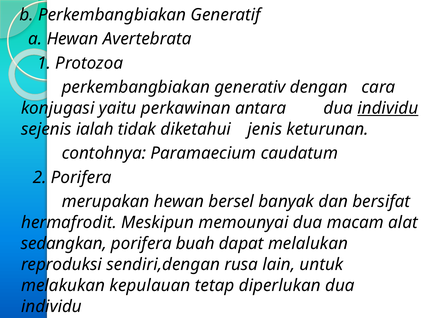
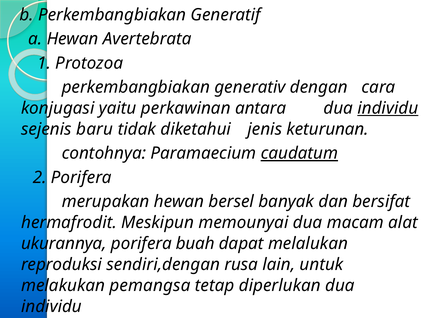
ialah: ialah -> baru (95, 129)
caudatum underline: none -> present (299, 153)
sedangkan: sedangkan -> ukurannya (64, 244)
kepulauan: kepulauan -> pemangsa (150, 286)
